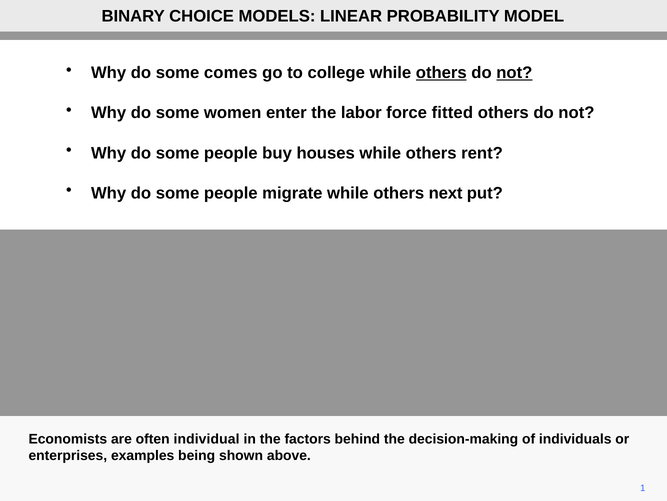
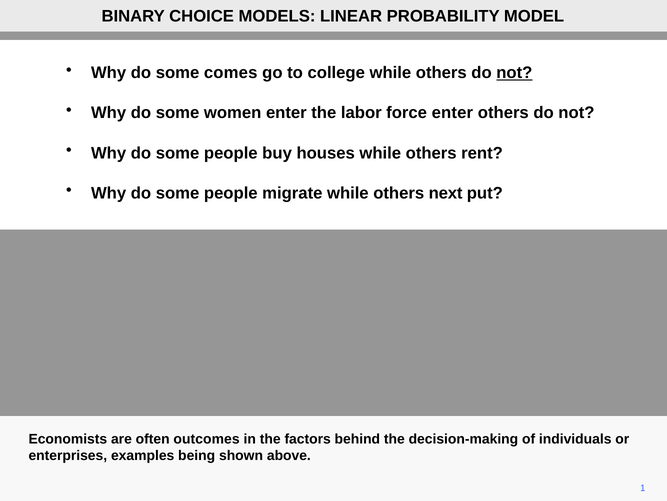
others underline: present -> none (441, 73)
force fitted: fitted -> enter (452, 113)
individual: individual -> outcomes (207, 438)
